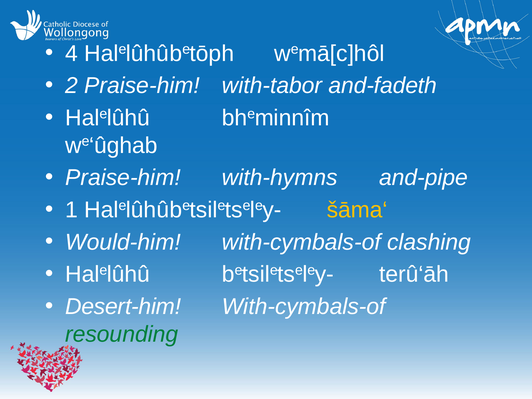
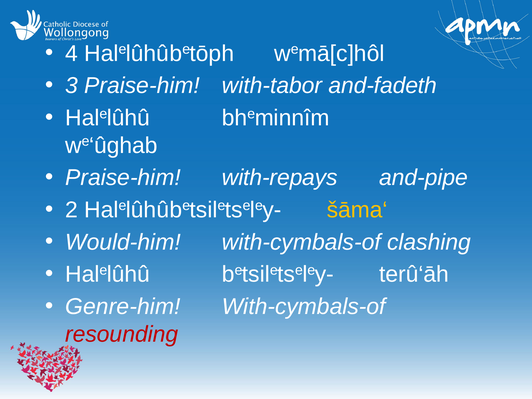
2: 2 -> 3 (72, 86)
with-hymns: with-hymns -> with-repays (280, 178)
1: 1 -> 2 (72, 210)
Desert-him: Desert-him -> Genre-him (123, 307)
resounding colour: green -> red (122, 334)
